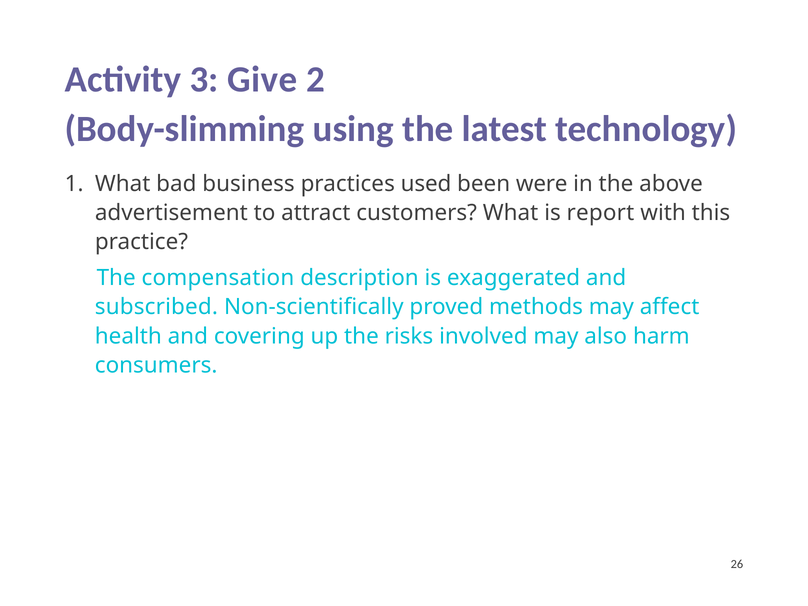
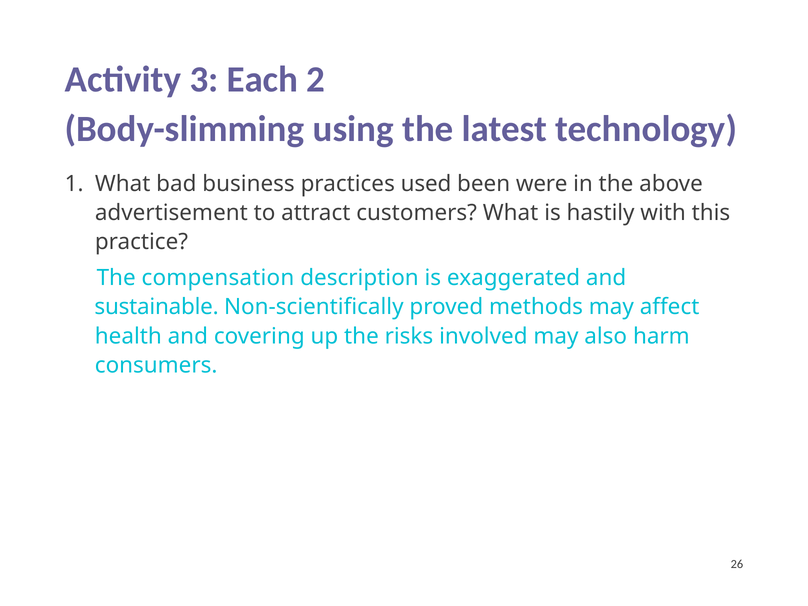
Give: Give -> Each (262, 80)
report: report -> hastily (601, 213)
subscribed: subscribed -> sustainable (157, 307)
